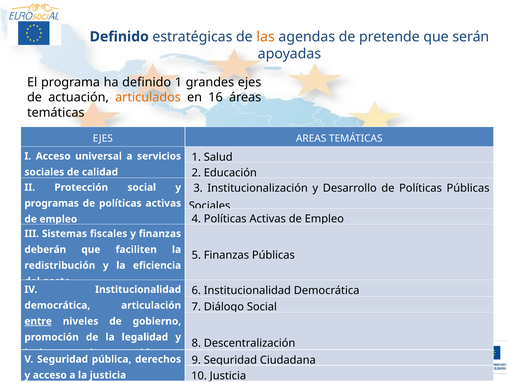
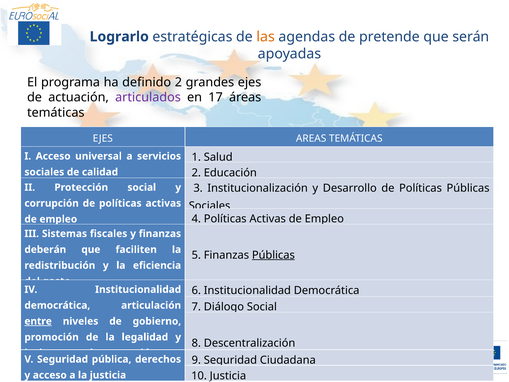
Definido: Definido -> Lograrlo (119, 37)
definido 1: 1 -> 2 (178, 82)
articulados colour: orange -> purple (148, 97)
16: 16 -> 17 (216, 97)
programas: programas -> corrupción (52, 203)
Públicas underline: none -> present (273, 255)
